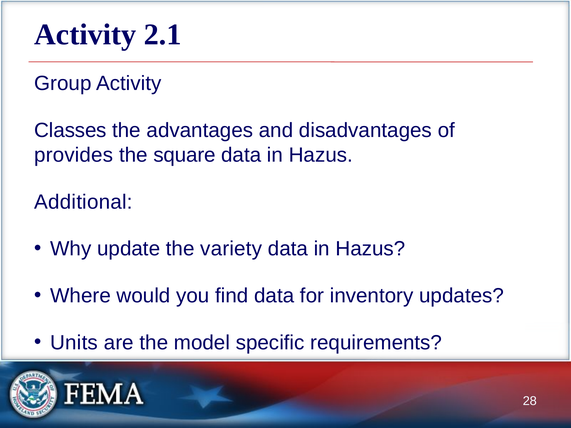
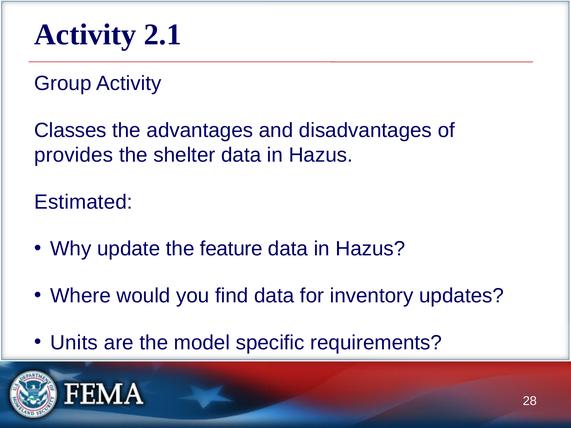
square: square -> shelter (184, 155)
Additional: Additional -> Estimated (83, 202)
variety: variety -> feature (231, 249)
